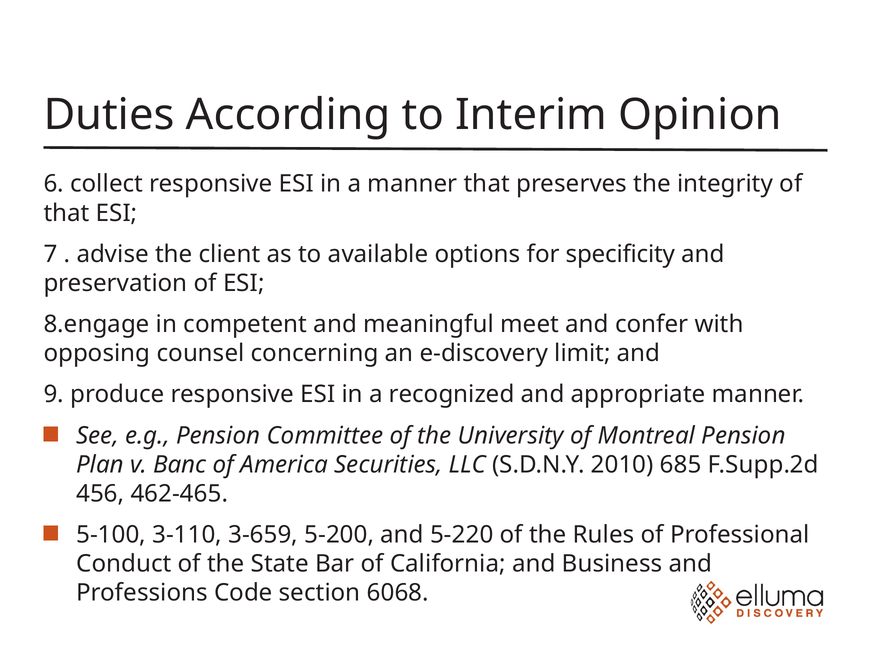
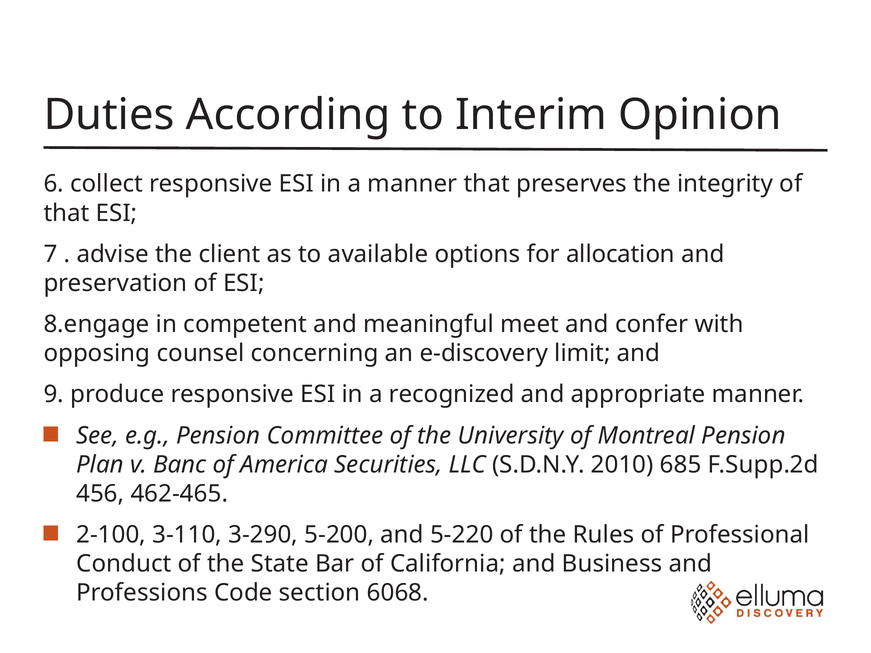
specificity: specificity -> allocation (620, 254)
5-100: 5-100 -> 2-100 (111, 535)
3-659: 3-659 -> 3-290 (263, 535)
